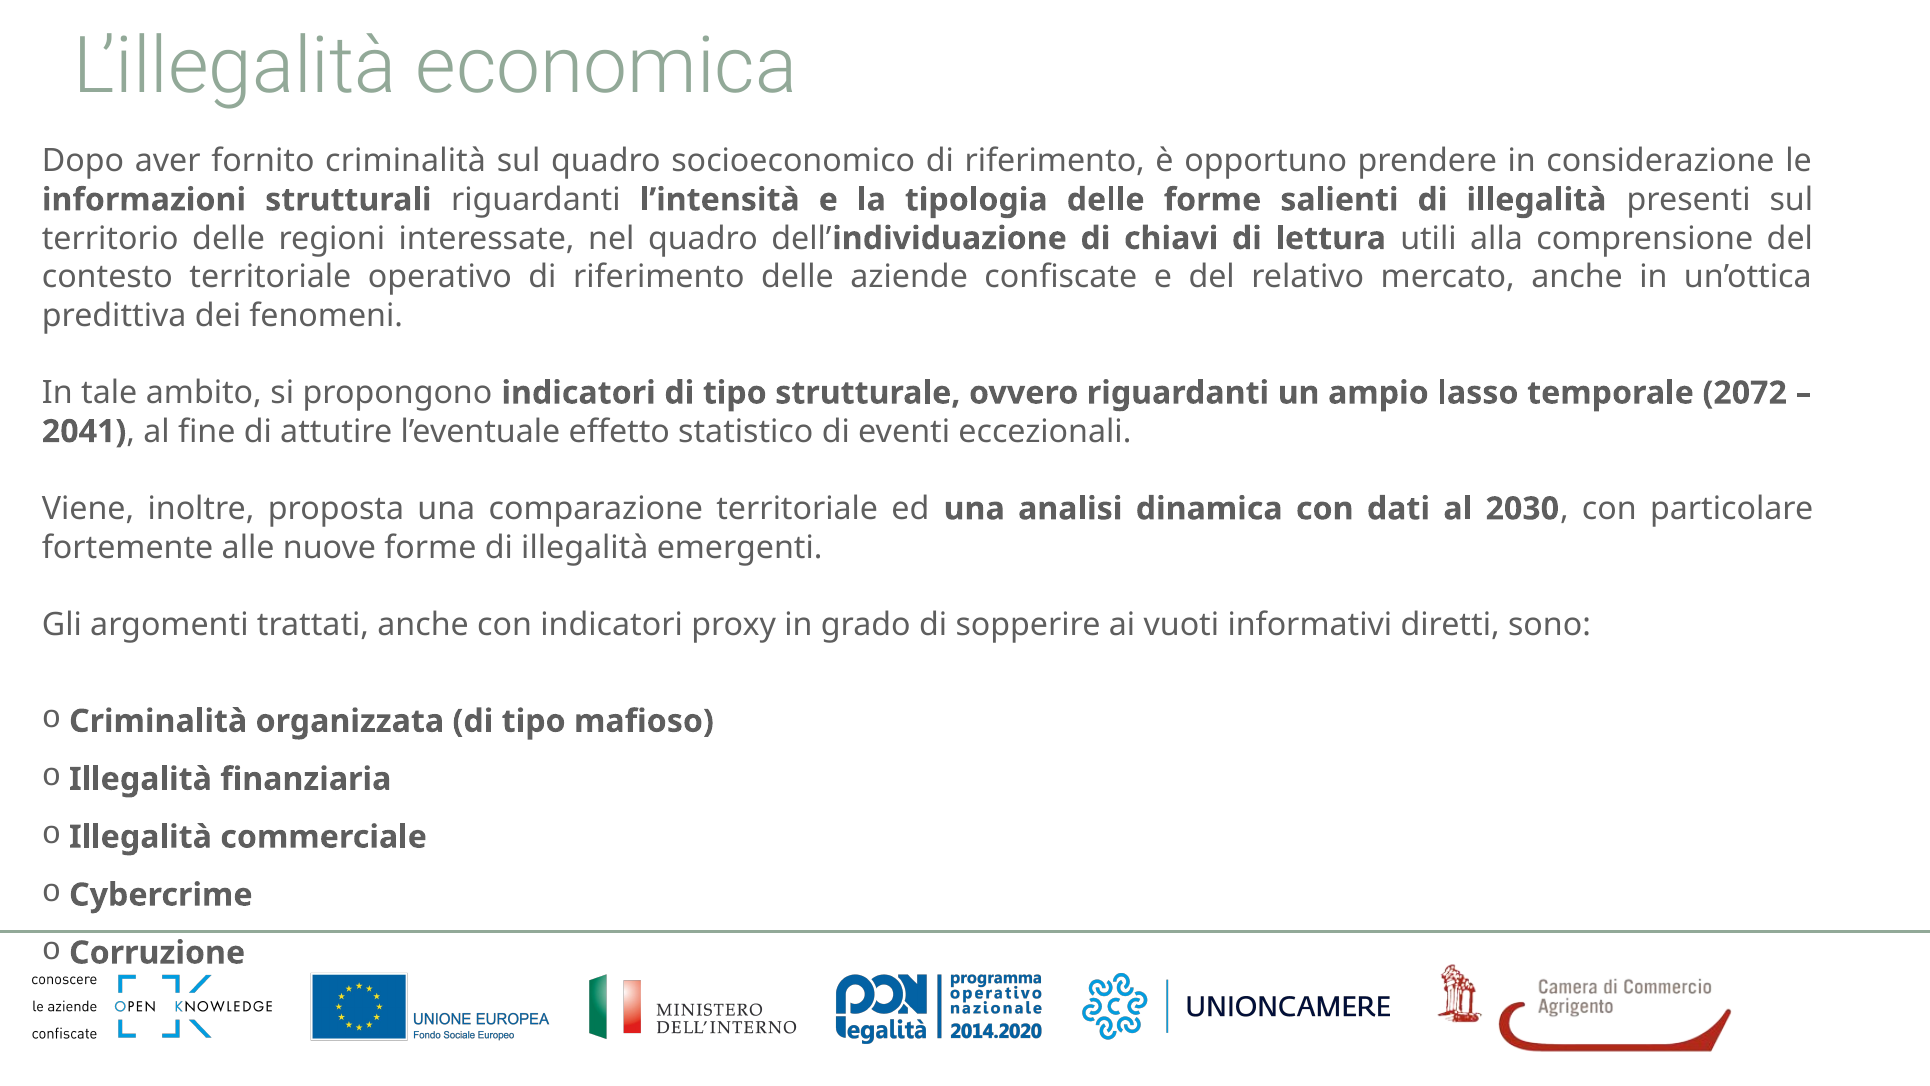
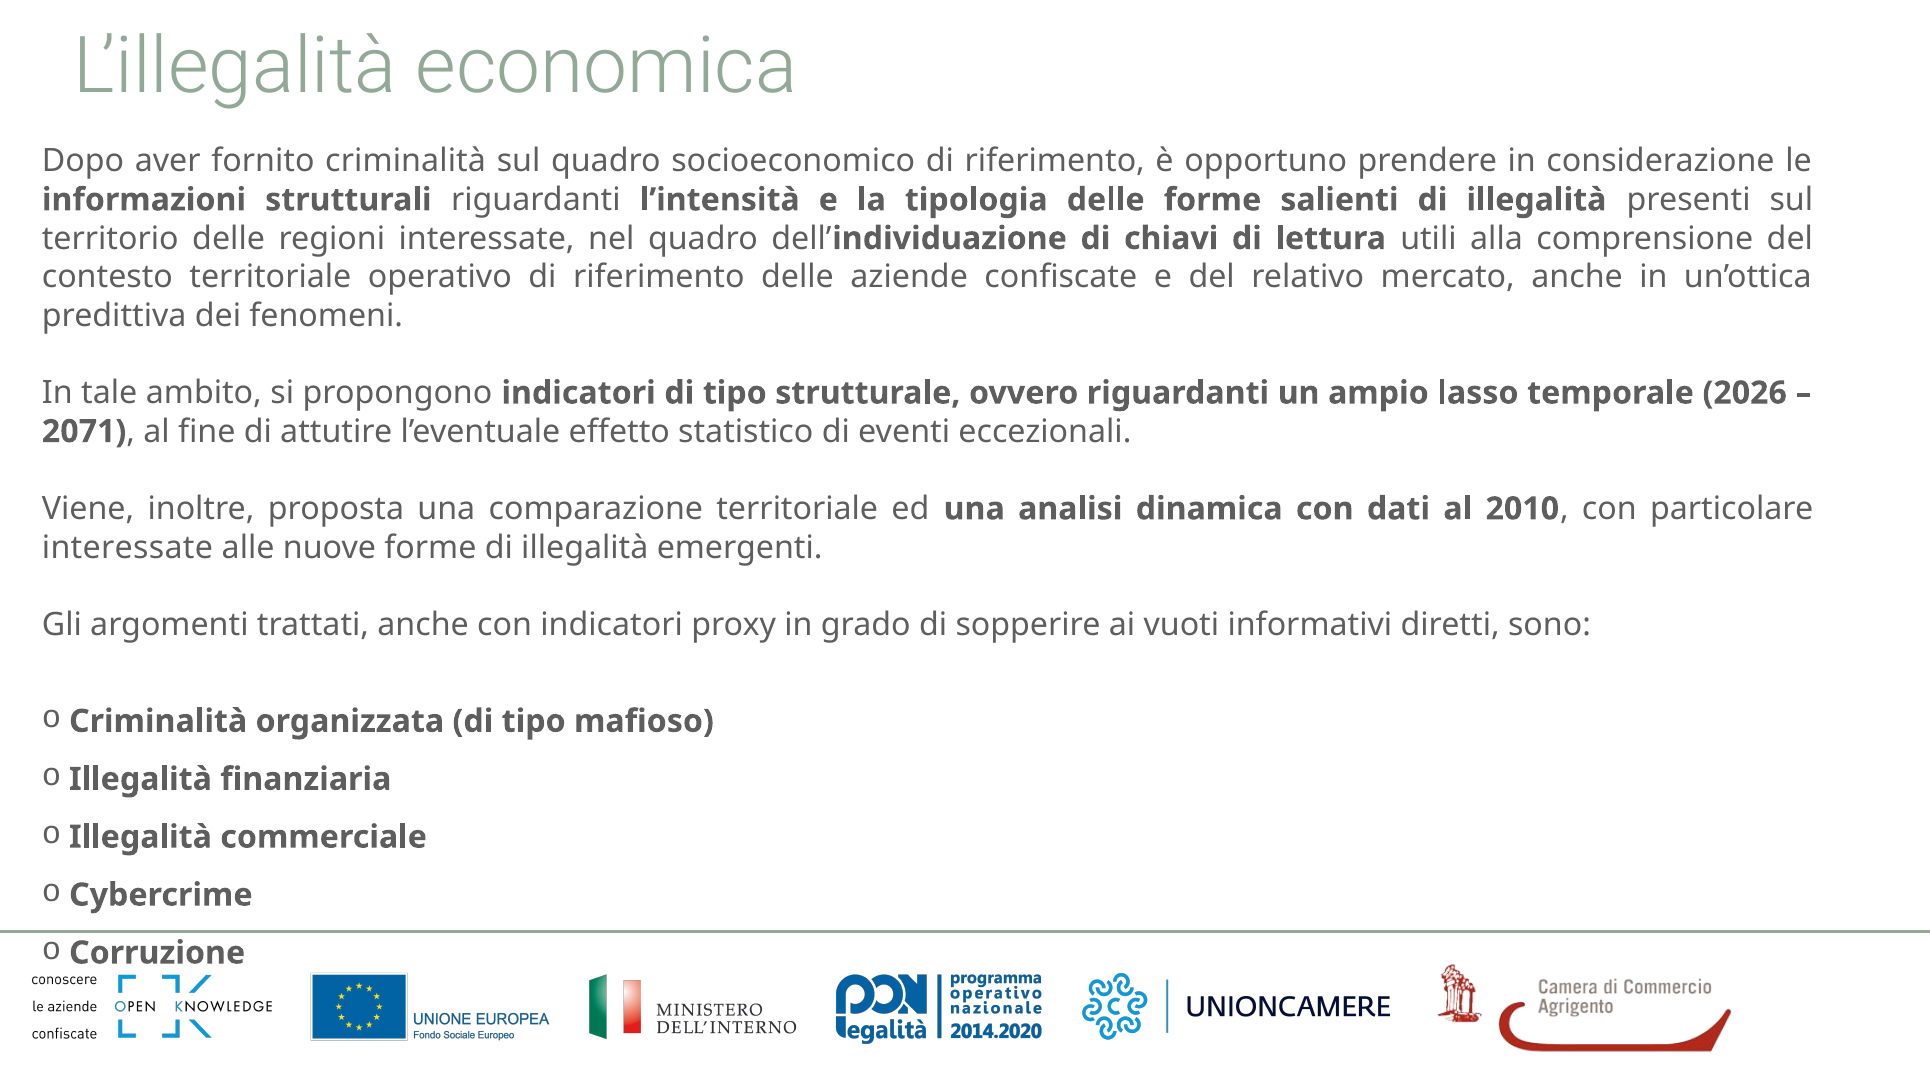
2072: 2072 -> 2026 (1745, 393)
2041: 2041 -> 2071 (84, 431)
2030: 2030 -> 2010 (1522, 509)
fortemente: fortemente -> interessate (127, 547)
